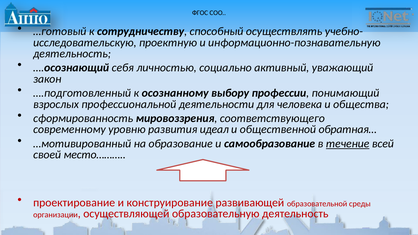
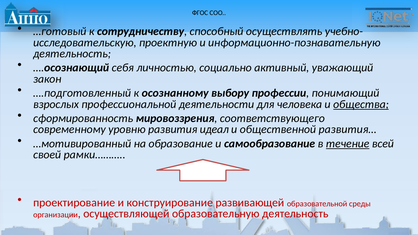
общества underline: none -> present (361, 104)
обратная…: обратная… -> развития… (348, 130)
место………: место……… -> рамки……… (95, 155)
